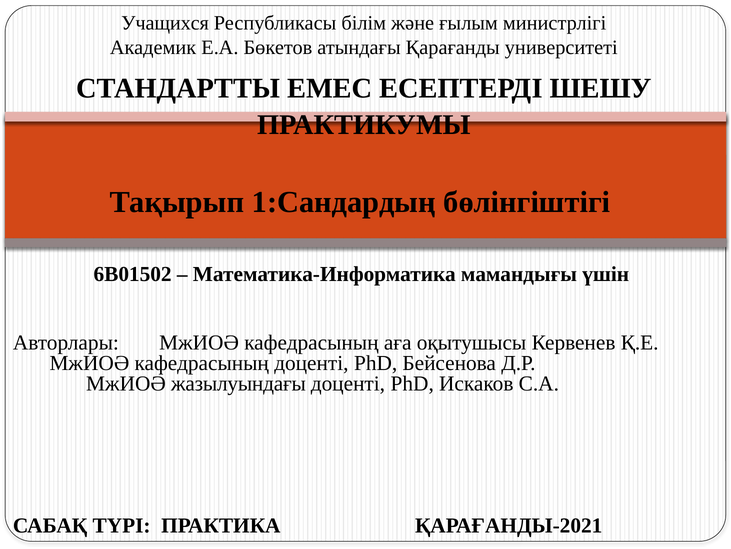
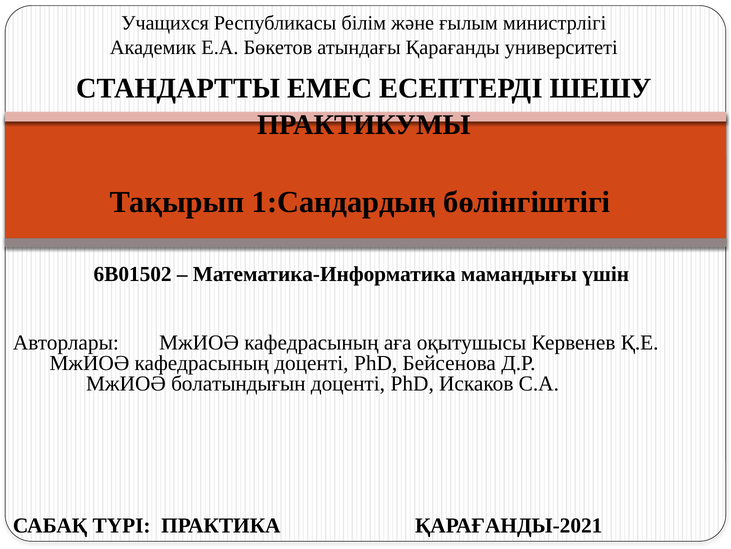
жазылуындағы: жазылуындағы -> болатындығын (238, 383)
